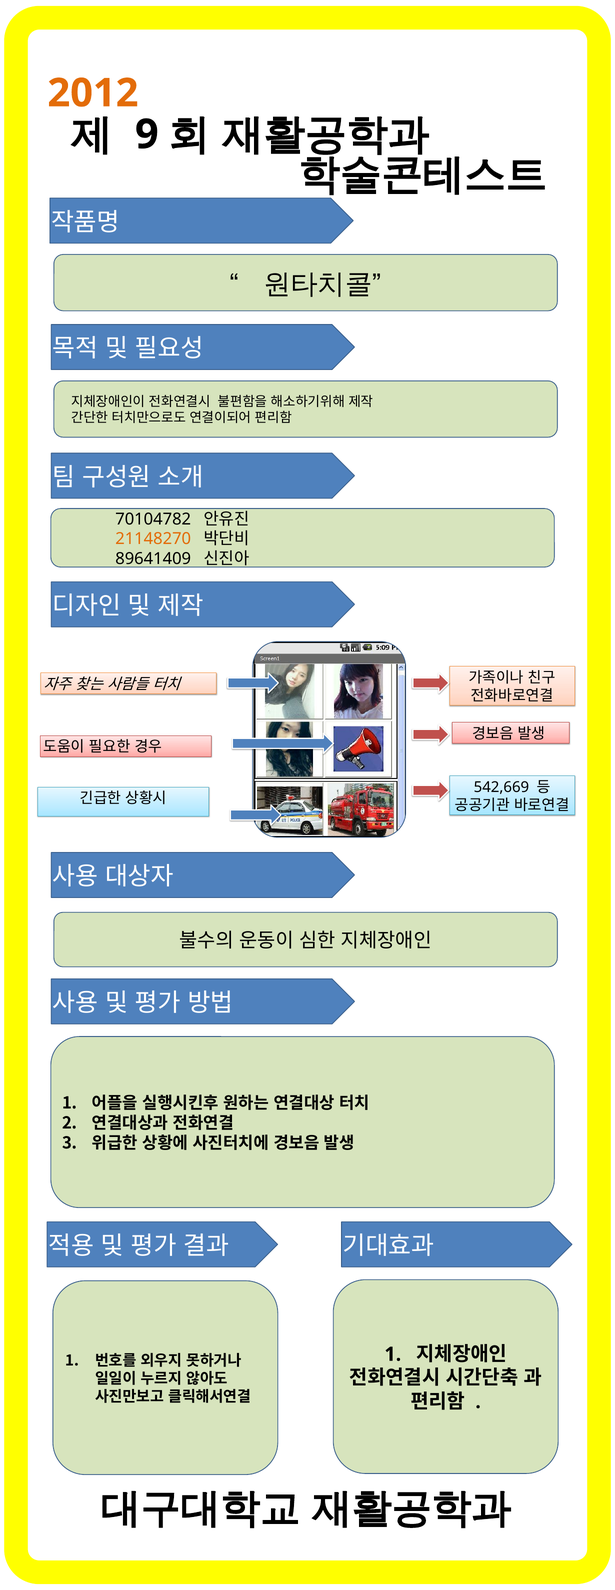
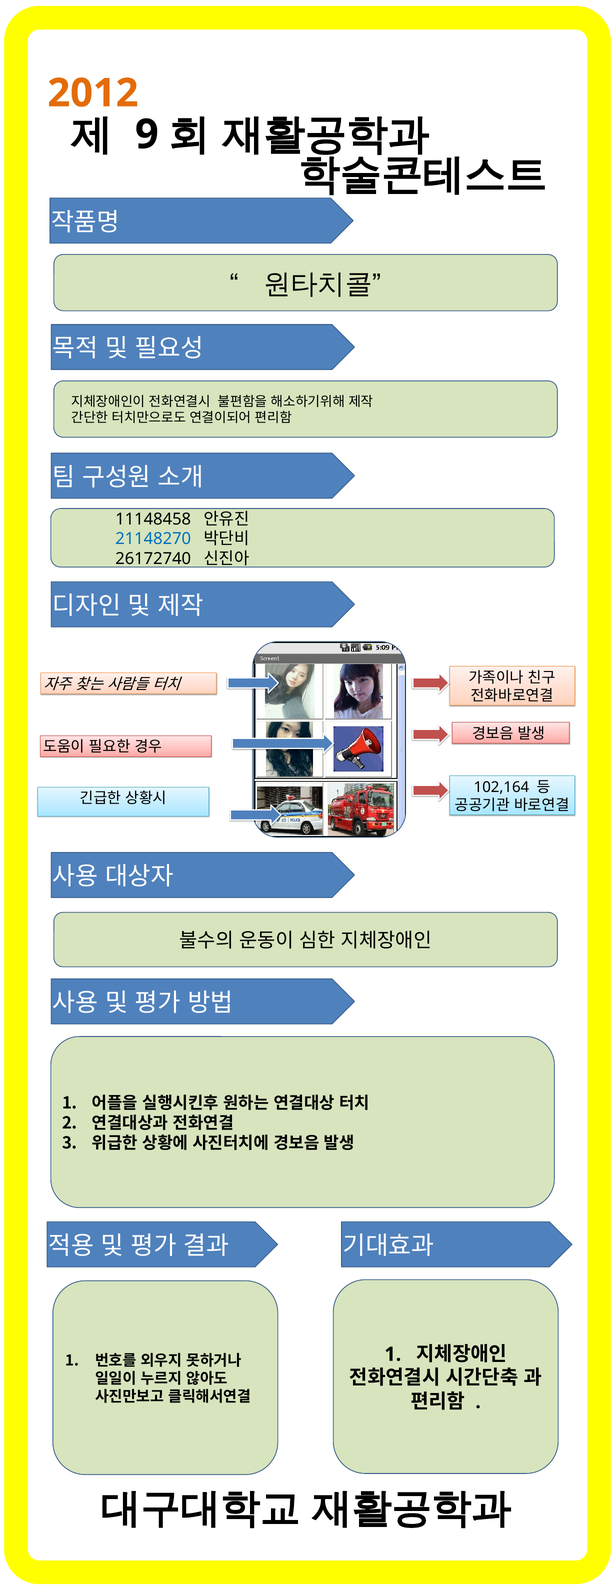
70104782: 70104782 -> 11148458 (153, 519)
21148270 colour: orange -> blue (153, 539)
89641409: 89641409 -> 26172740 (153, 559)
542,669: 542,669 -> 102,164 (501, 787)
